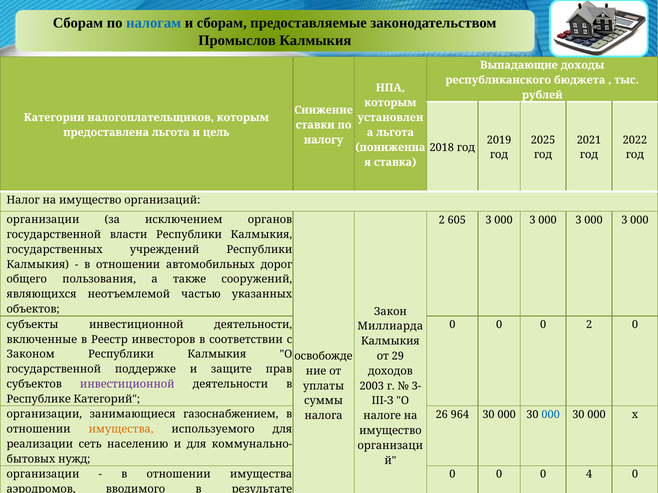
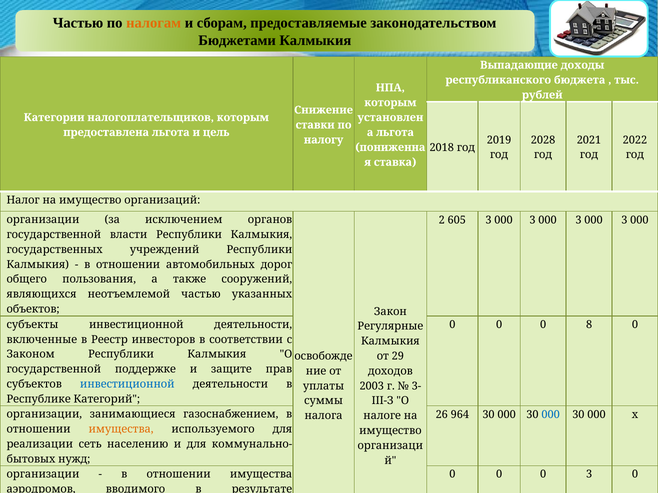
Сборам: Сборам -> Частью (78, 23)
налогам colour: blue -> orange (154, 23)
Промыслов: Промыслов -> Бюджетами (237, 41)
2025: 2025 -> 2028 (543, 140)
0 2: 2 -> 8 (589, 325)
Миллиарда: Миллиарда -> Регулярные (390, 327)
инвестиционной colour: purple -> blue (127, 385)
0 4: 4 -> 3 (589, 475)
